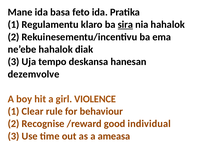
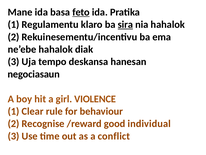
feto underline: none -> present (81, 12)
dezemvolve: dezemvolve -> negociasaun (34, 74)
ameasa: ameasa -> conflict (114, 136)
